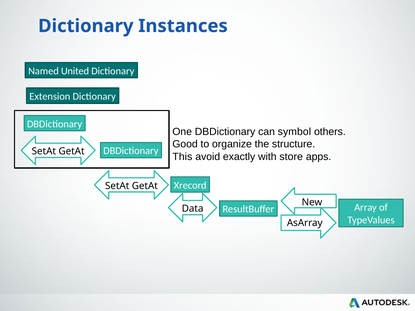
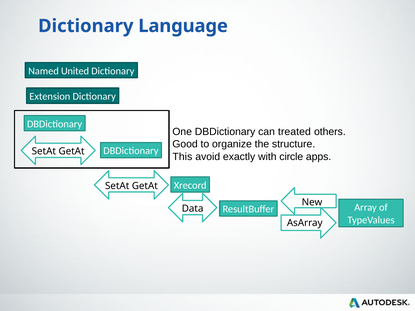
Instances: Instances -> Language (183, 26)
symbol: symbol -> treated (294, 132)
store: store -> circle (291, 157)
